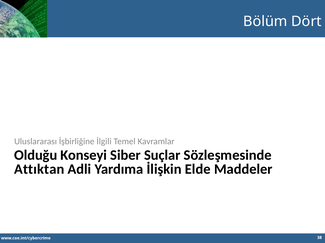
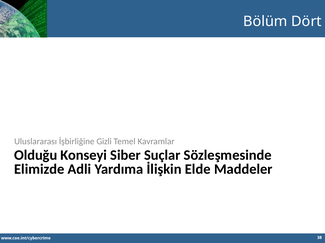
İlgili: İlgili -> Gizli (104, 142)
Attıktan: Attıktan -> Elimizde (39, 170)
